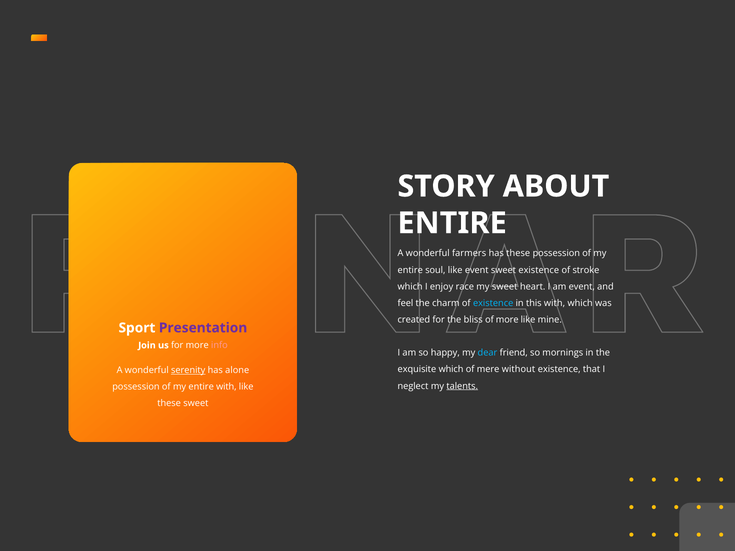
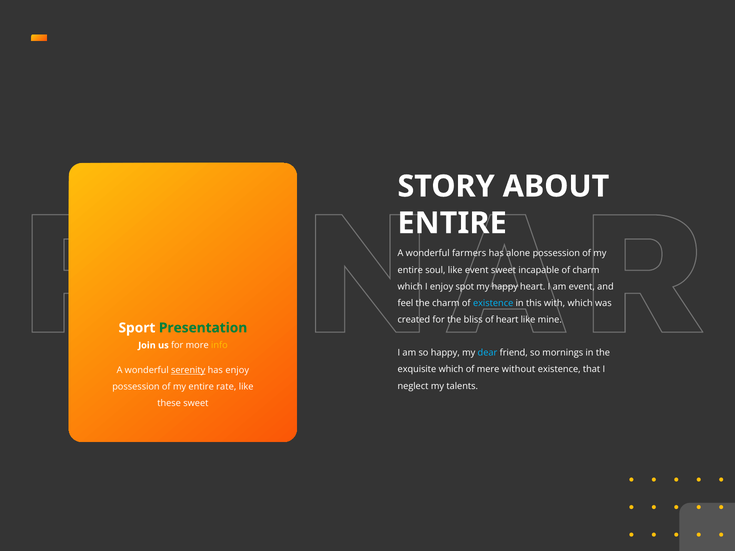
has these: these -> alone (518, 254)
sweet existence: existence -> incapable (539, 270)
of stroke: stroke -> charm (586, 270)
race: race -> spot (465, 287)
my sweet: sweet -> happy (505, 287)
of more: more -> heart (507, 320)
Presentation colour: purple -> green (203, 328)
info colour: pink -> yellow (219, 345)
has alone: alone -> enjoy (237, 370)
talents underline: present -> none (462, 386)
entire with: with -> rate (226, 387)
